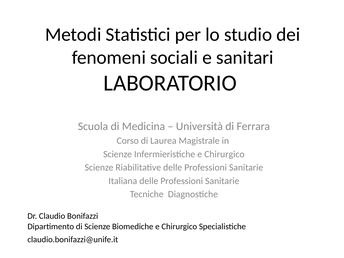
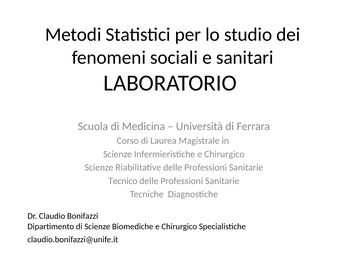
Italiana: Italiana -> Tecnico (123, 181)
